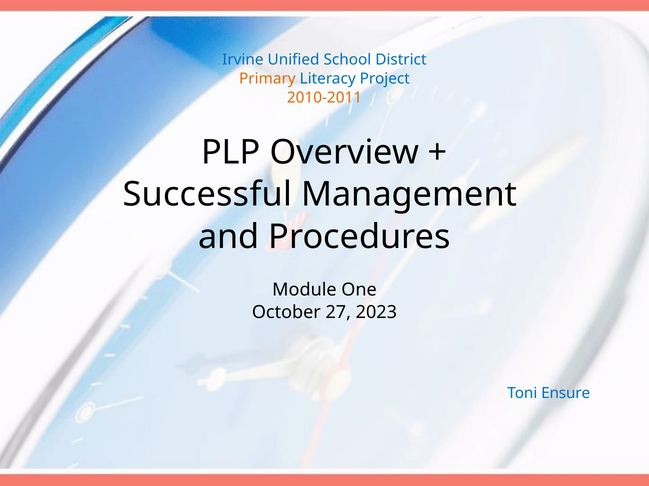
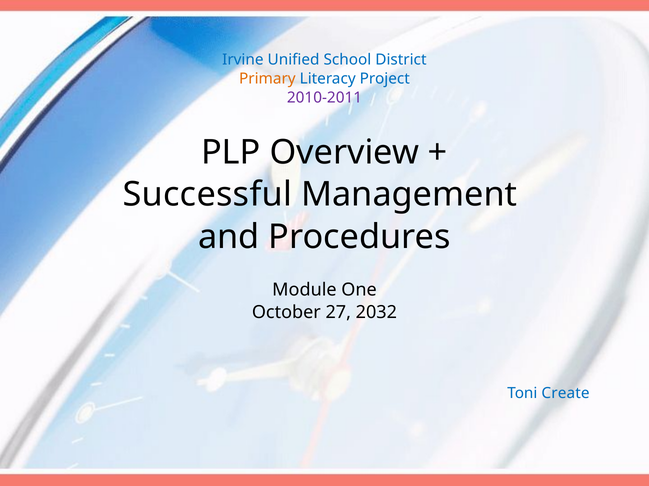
2010-2011 colour: orange -> purple (324, 98)
2023: 2023 -> 2032 (376, 313)
Ensure: Ensure -> Create (566, 394)
